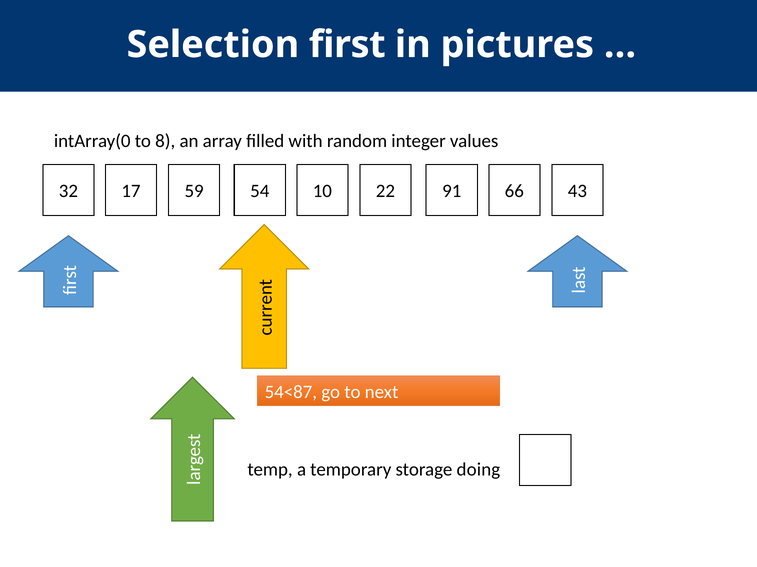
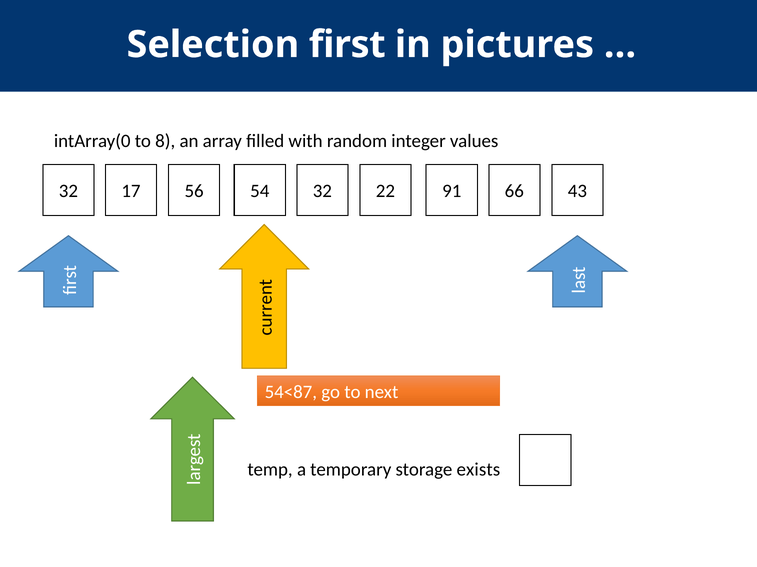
59: 59 -> 56 (194, 191)
54 10: 10 -> 32 (322, 191)
doing: doing -> exists (478, 470)
